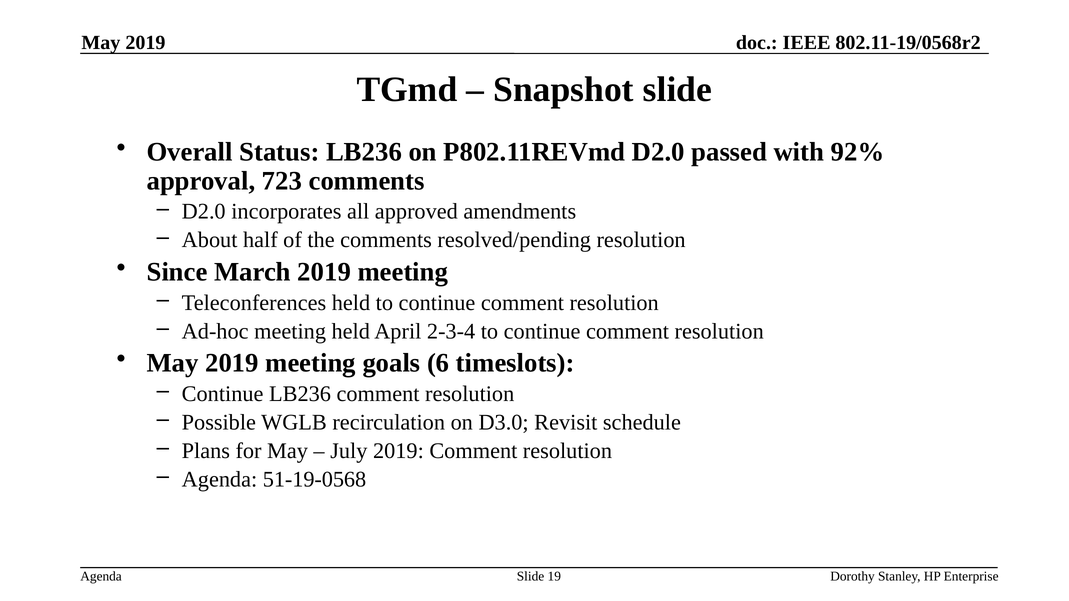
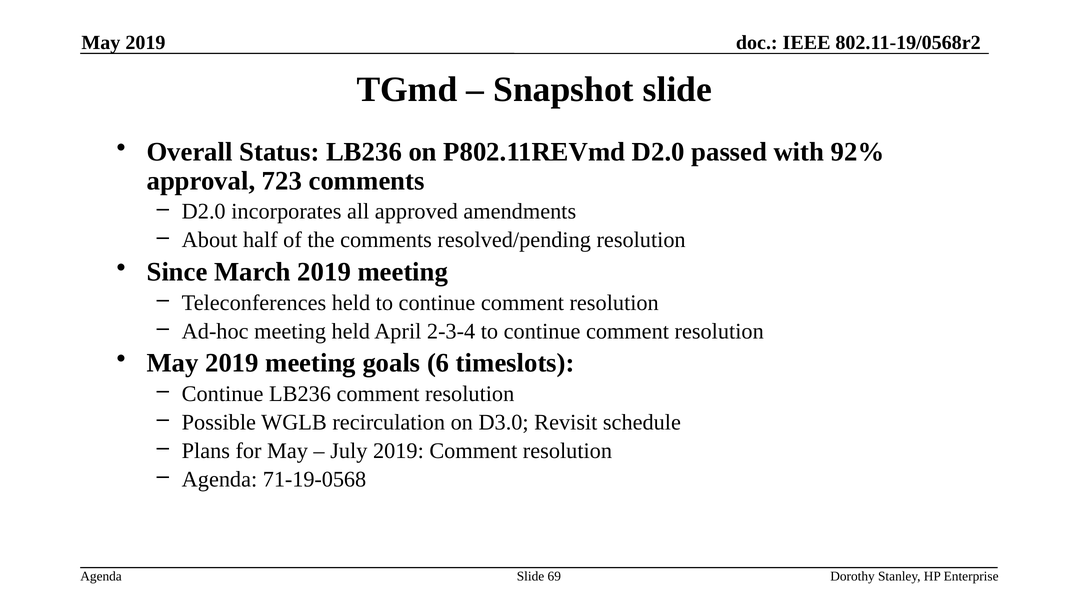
51-19-0568: 51-19-0568 -> 71-19-0568 (315, 480)
19: 19 -> 69 (554, 577)
